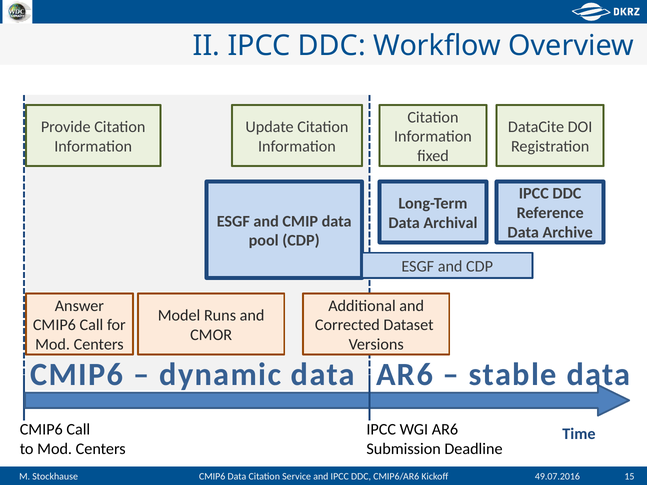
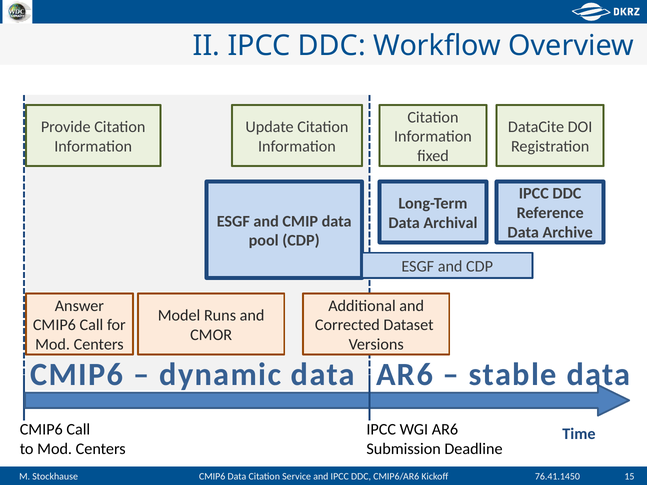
49.07.2016: 49.07.2016 -> 76.41.1450 (557, 477)
